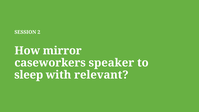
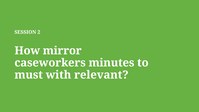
speaker: speaker -> minutes (111, 63)
sleep: sleep -> must (29, 75)
